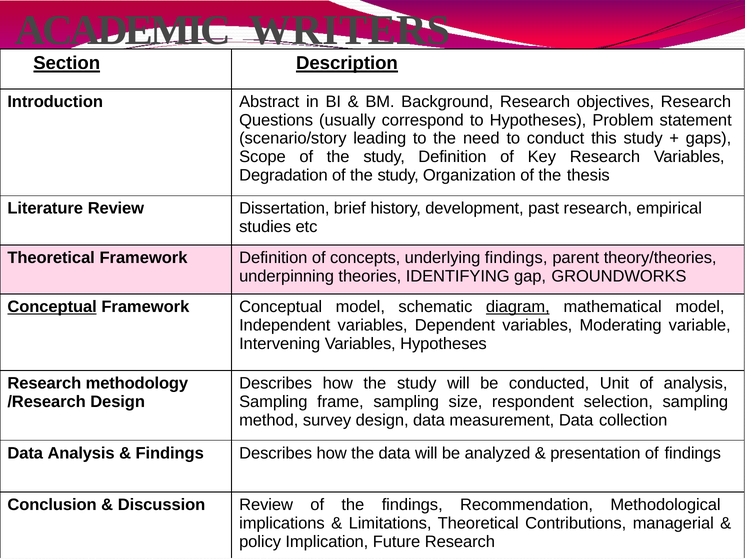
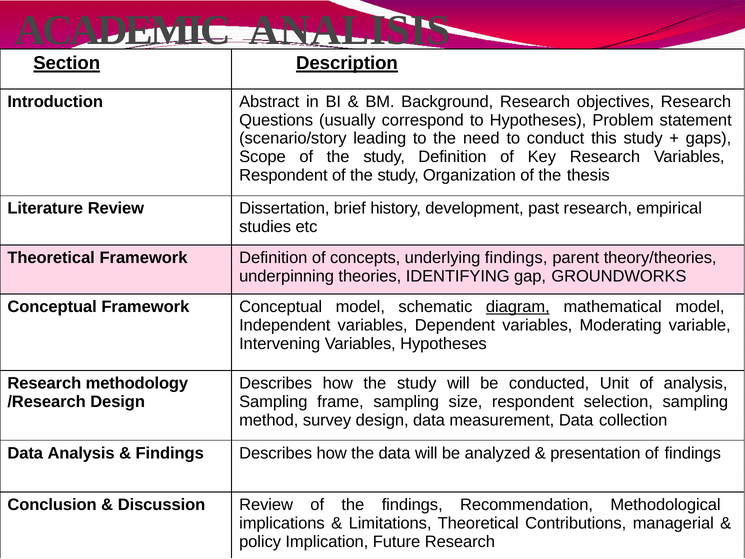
WRITERS: WRITERS -> ANALISIS (350, 30)
Degradation: Degradation -> Respondent (283, 175)
Conceptual underline: present -> none (52, 307)
